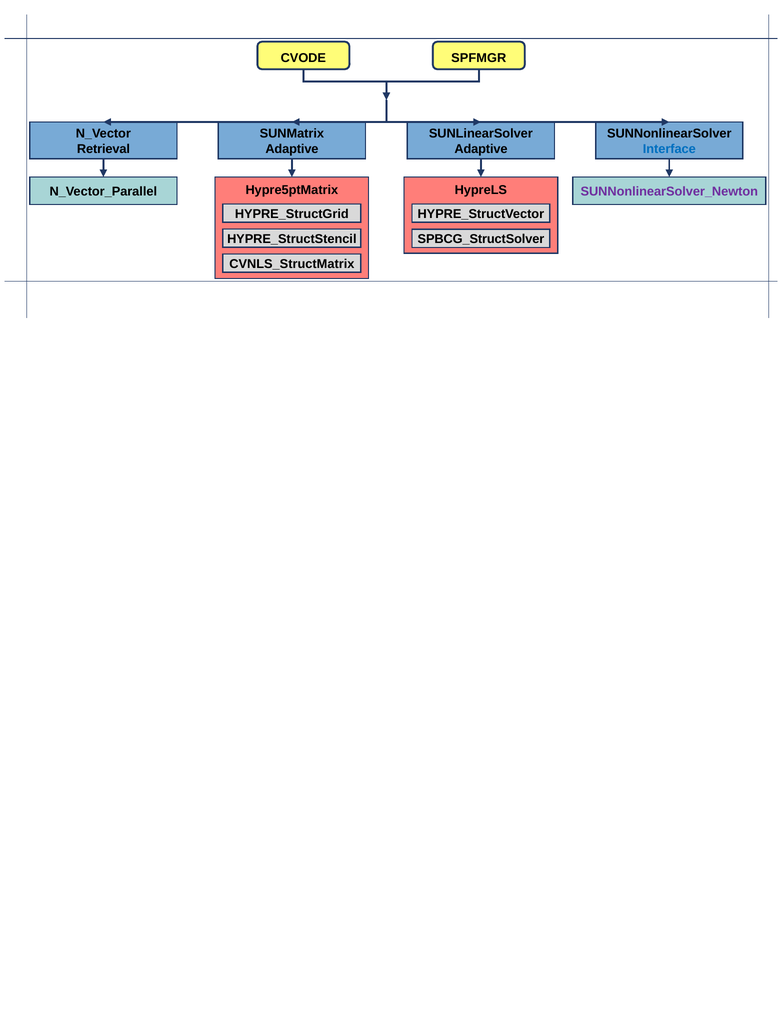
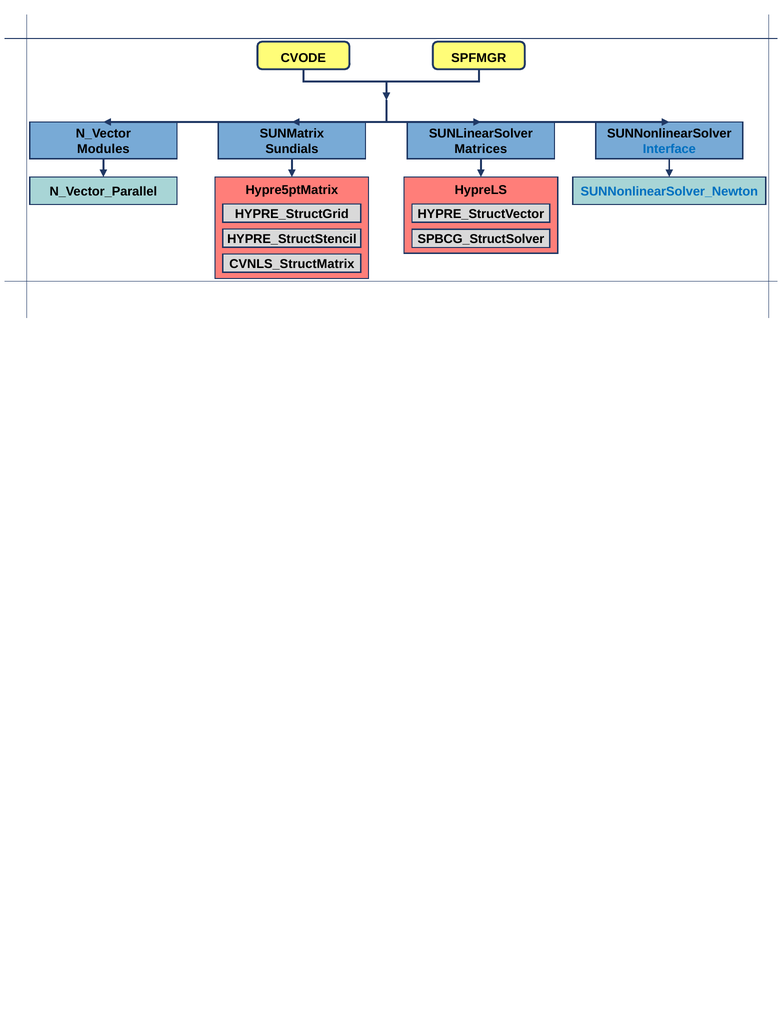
Retrieval: Retrieval -> Modules (103, 149)
Adaptive: Adaptive -> Sundials (292, 149)
Adaptive: Adaptive -> Matrices (481, 149)
SUNNonlinearSolver_Newton colour: purple -> blue (669, 192)
